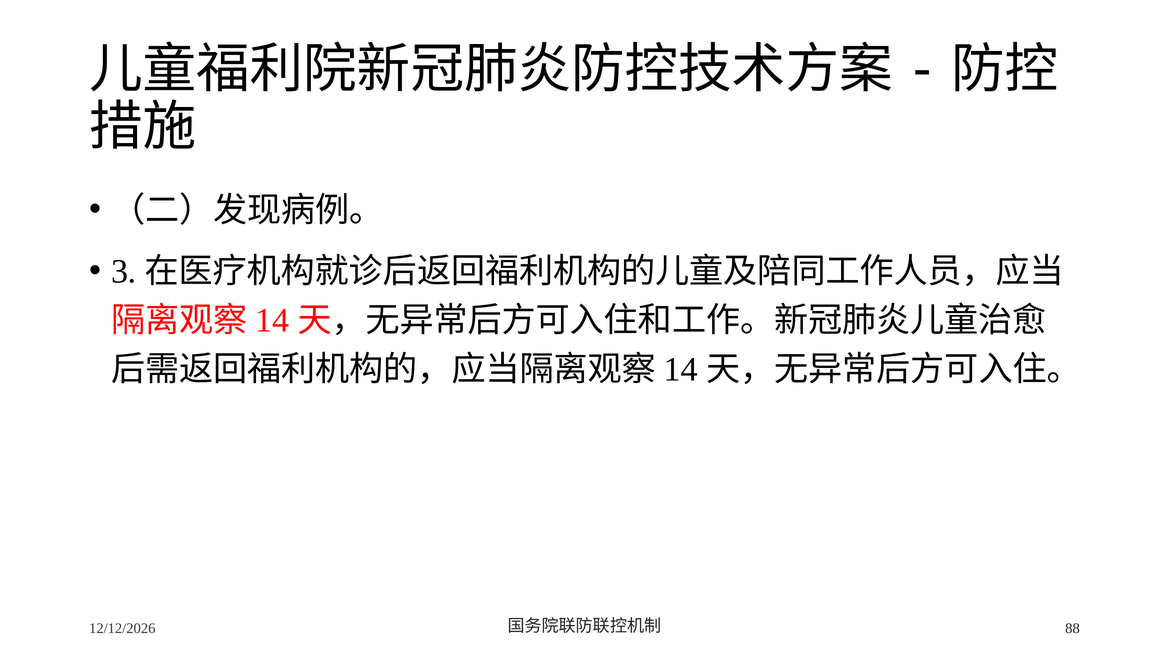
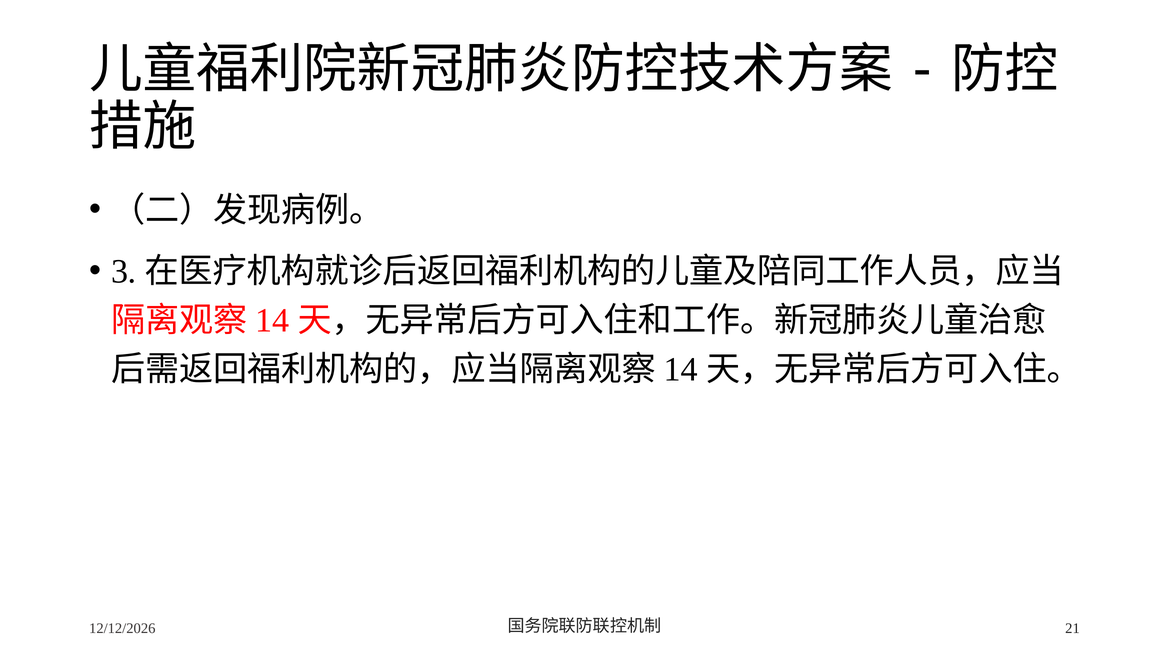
88: 88 -> 21 (1073, 628)
